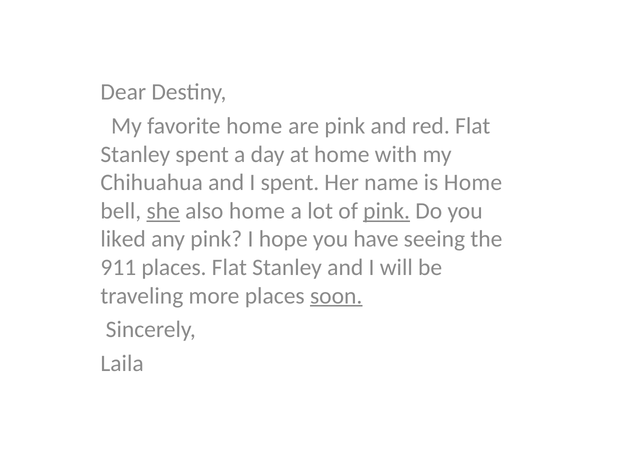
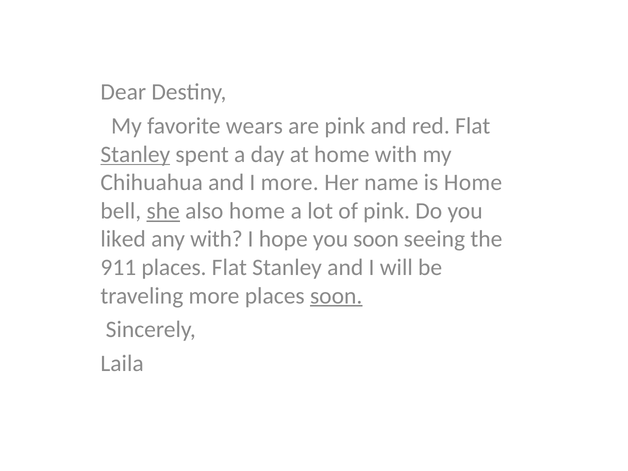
favorite home: home -> wears (254, 126)
Stanley underline: none -> present (135, 154)
I spent: spent -> more (290, 183)
pink underline: present -> none (387, 211)
any pink: pink -> with (216, 239)
you have: have -> soon (376, 239)
